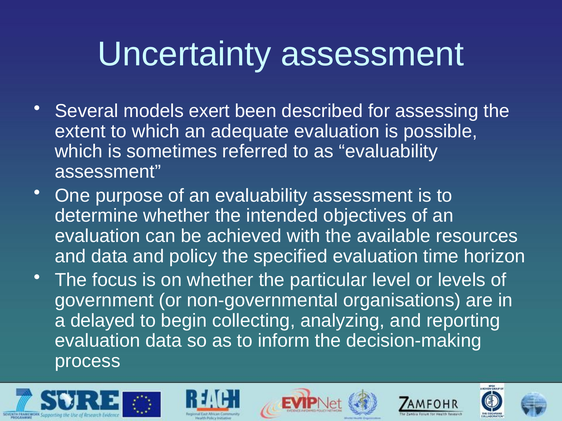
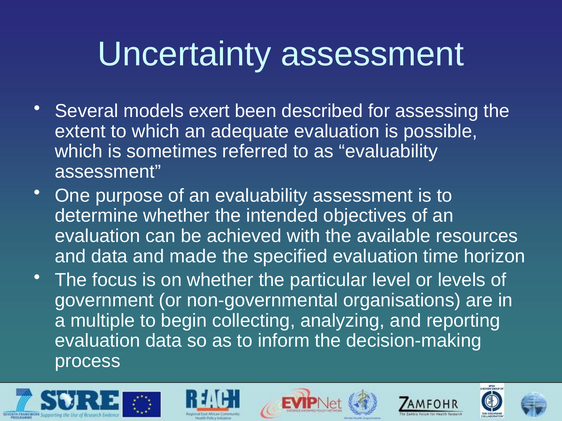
policy: policy -> made (193, 256)
delayed: delayed -> multiple (103, 321)
